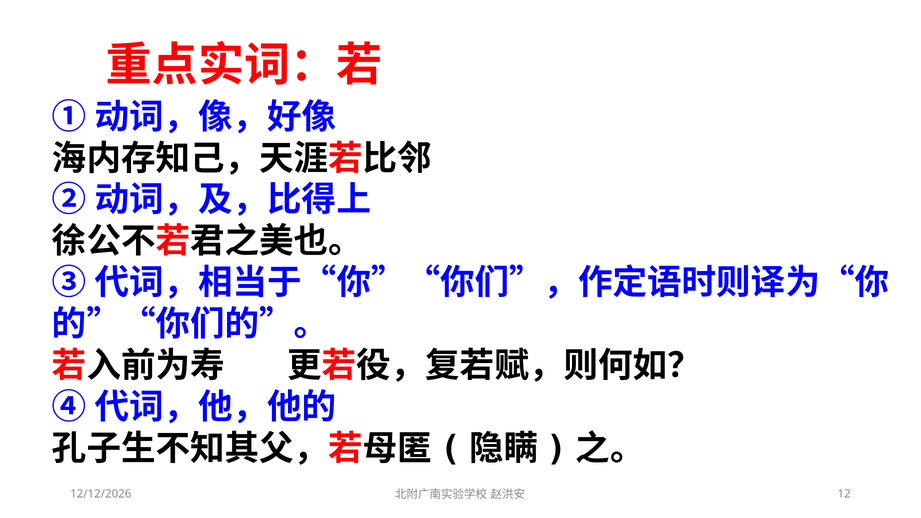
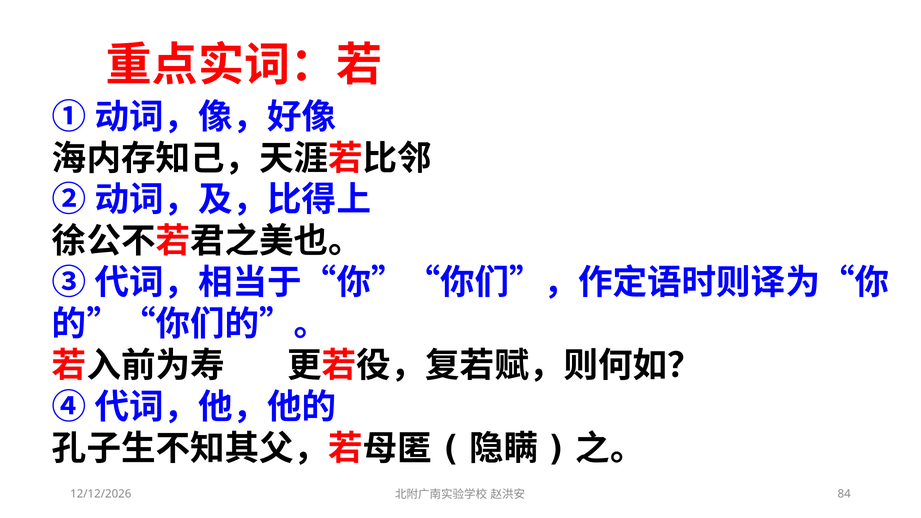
12: 12 -> 84 (844, 494)
